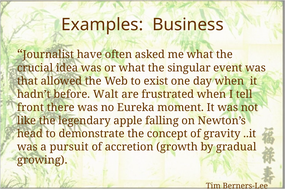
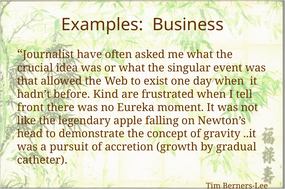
Walt: Walt -> Kind (106, 94)
growing: growing -> catheter (42, 160)
